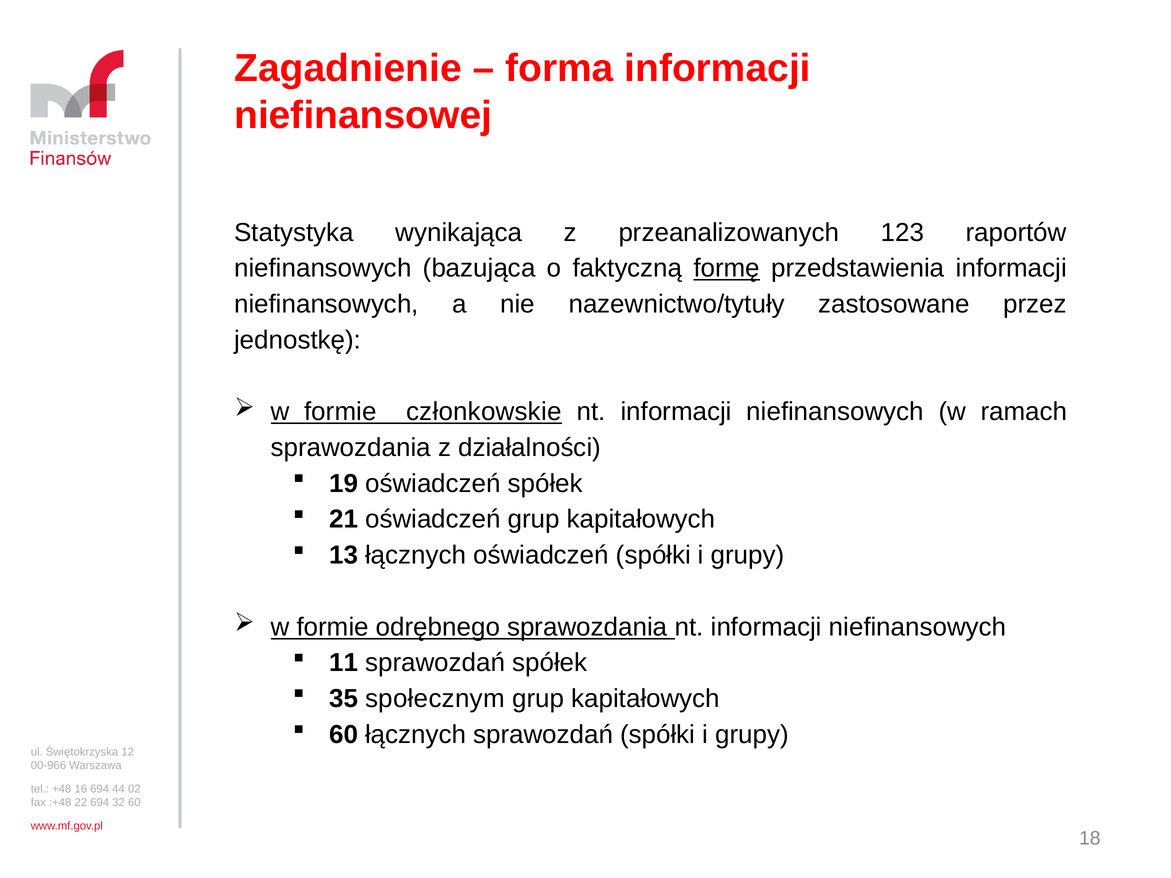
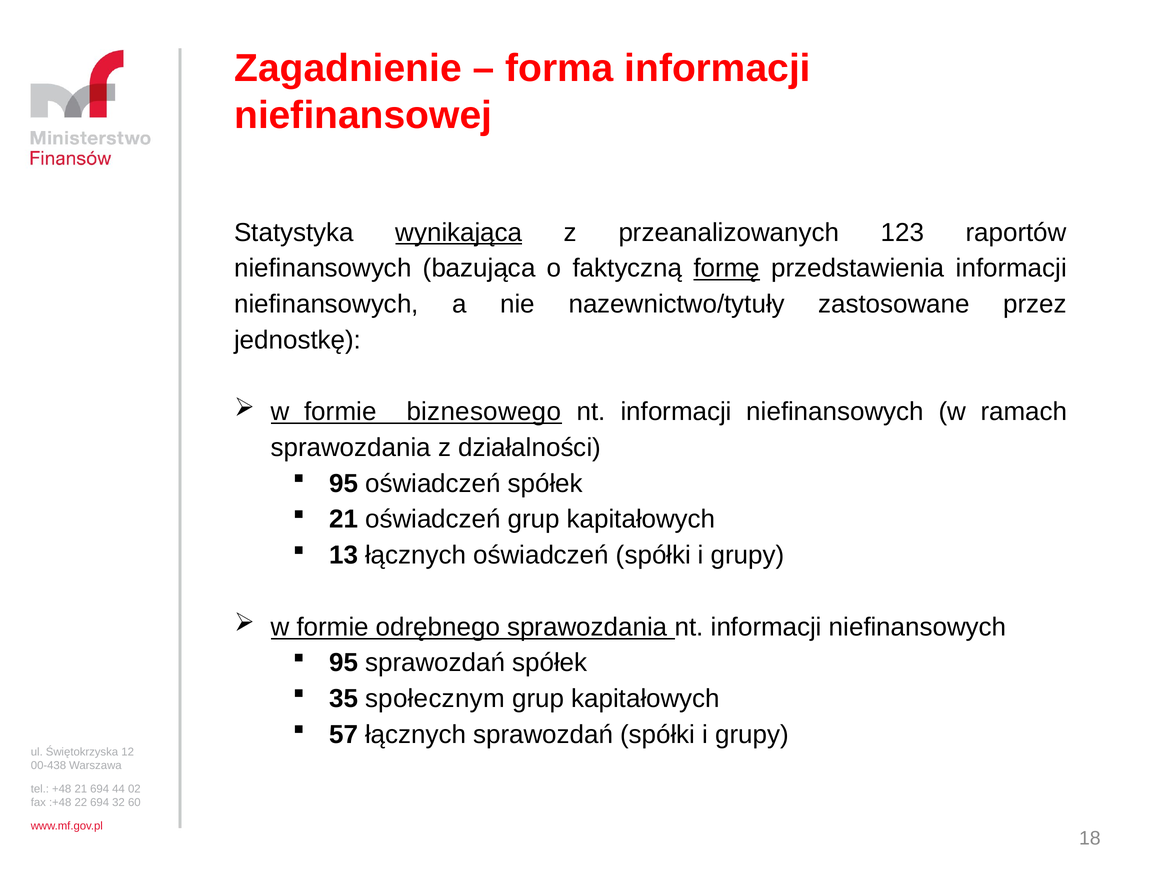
wynikająca underline: none -> present (459, 233)
członkowskie: członkowskie -> biznesowego (484, 412)
19: 19 -> 95 (344, 484)
11: 11 -> 95 (344, 663)
60: 60 -> 57 (344, 735)
00-966: 00-966 -> 00-438 (48, 766)
+48 16: 16 -> 21 (81, 789)
